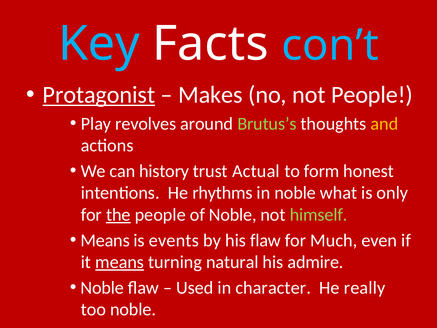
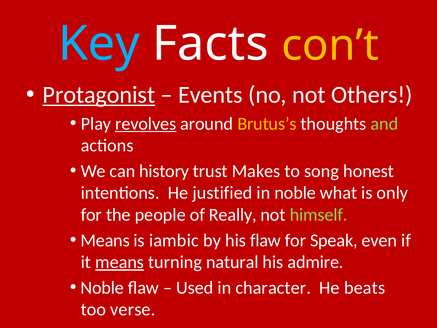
con’t colour: light blue -> yellow (330, 45)
Makes: Makes -> Events (210, 95)
not People: People -> Others (372, 95)
revolves underline: none -> present (146, 124)
Brutus’s colour: light green -> yellow (267, 124)
and colour: yellow -> light green (384, 124)
Actual: Actual -> Makes (256, 171)
form: form -> song (322, 171)
rhythms: rhythms -> justified (222, 193)
the underline: present -> none (118, 215)
of Noble: Noble -> Really (233, 215)
events: events -> iambic (174, 240)
Much: Much -> Speak (334, 240)
really: really -> beats (365, 288)
too noble: noble -> verse (133, 309)
